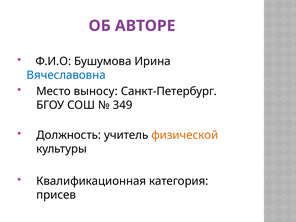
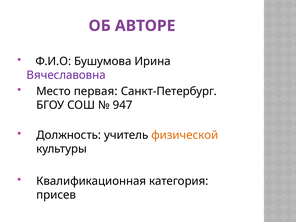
Вячеславовна colour: blue -> purple (66, 75)
выносу: выносу -> первая (96, 91)
349: 349 -> 947 (123, 105)
